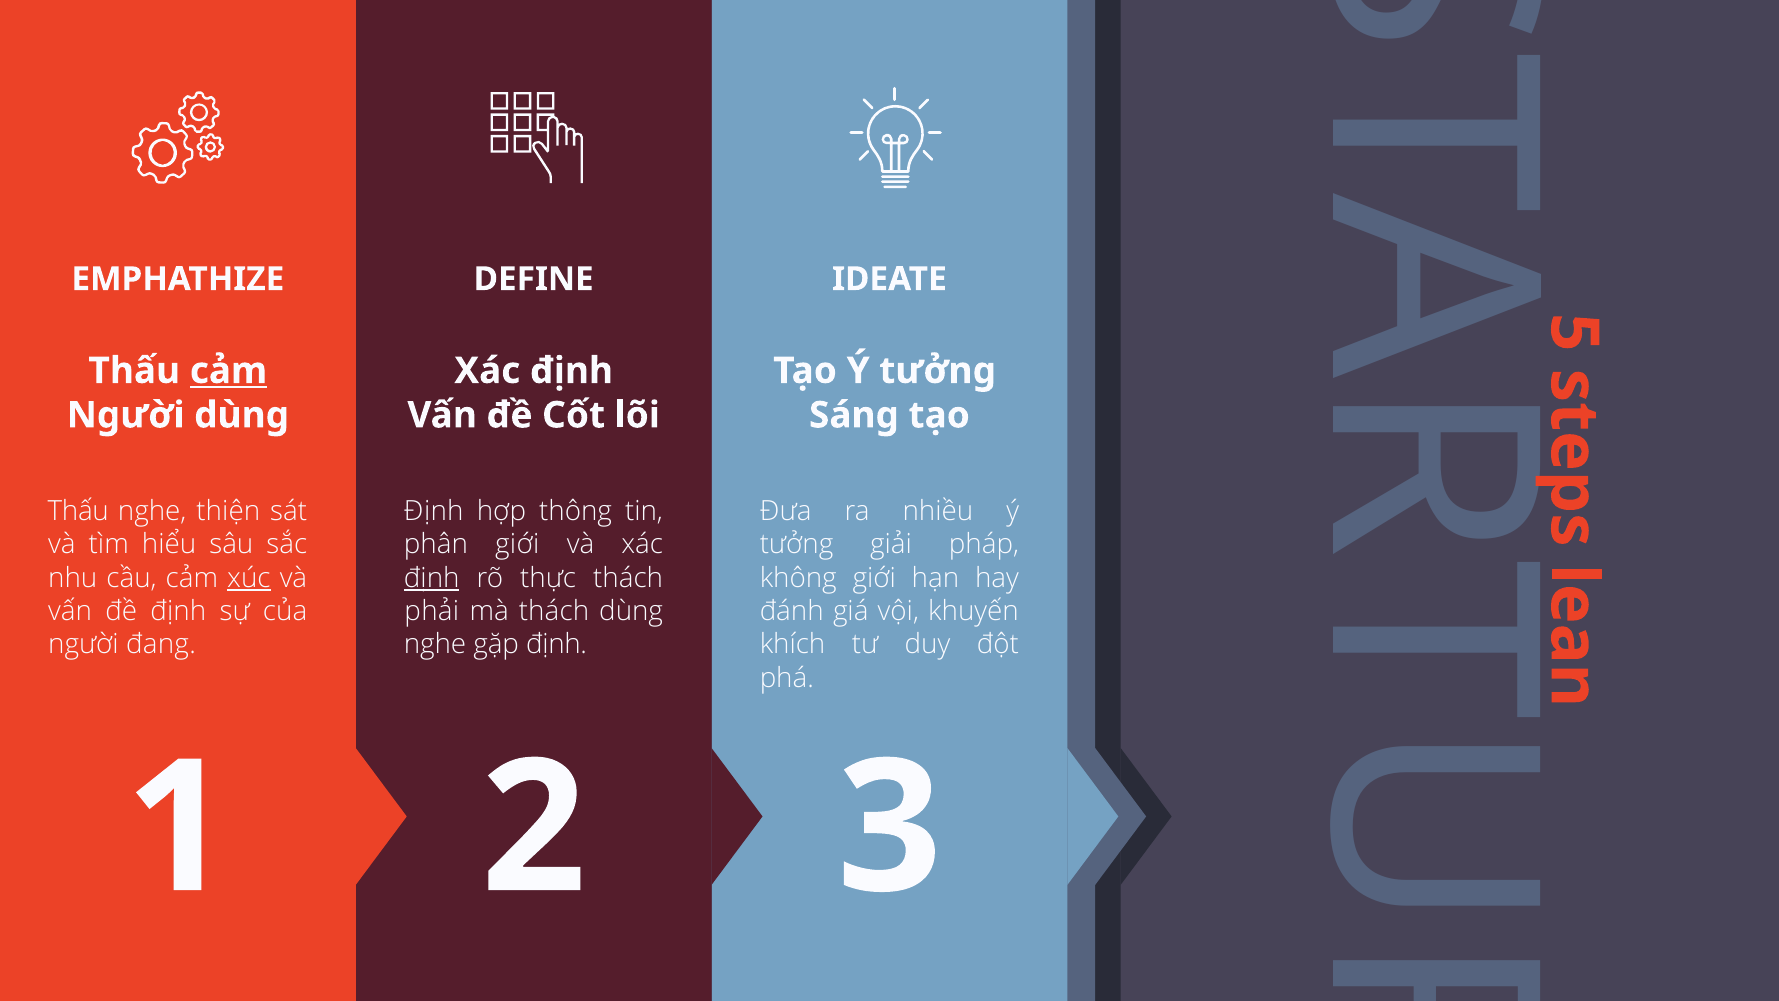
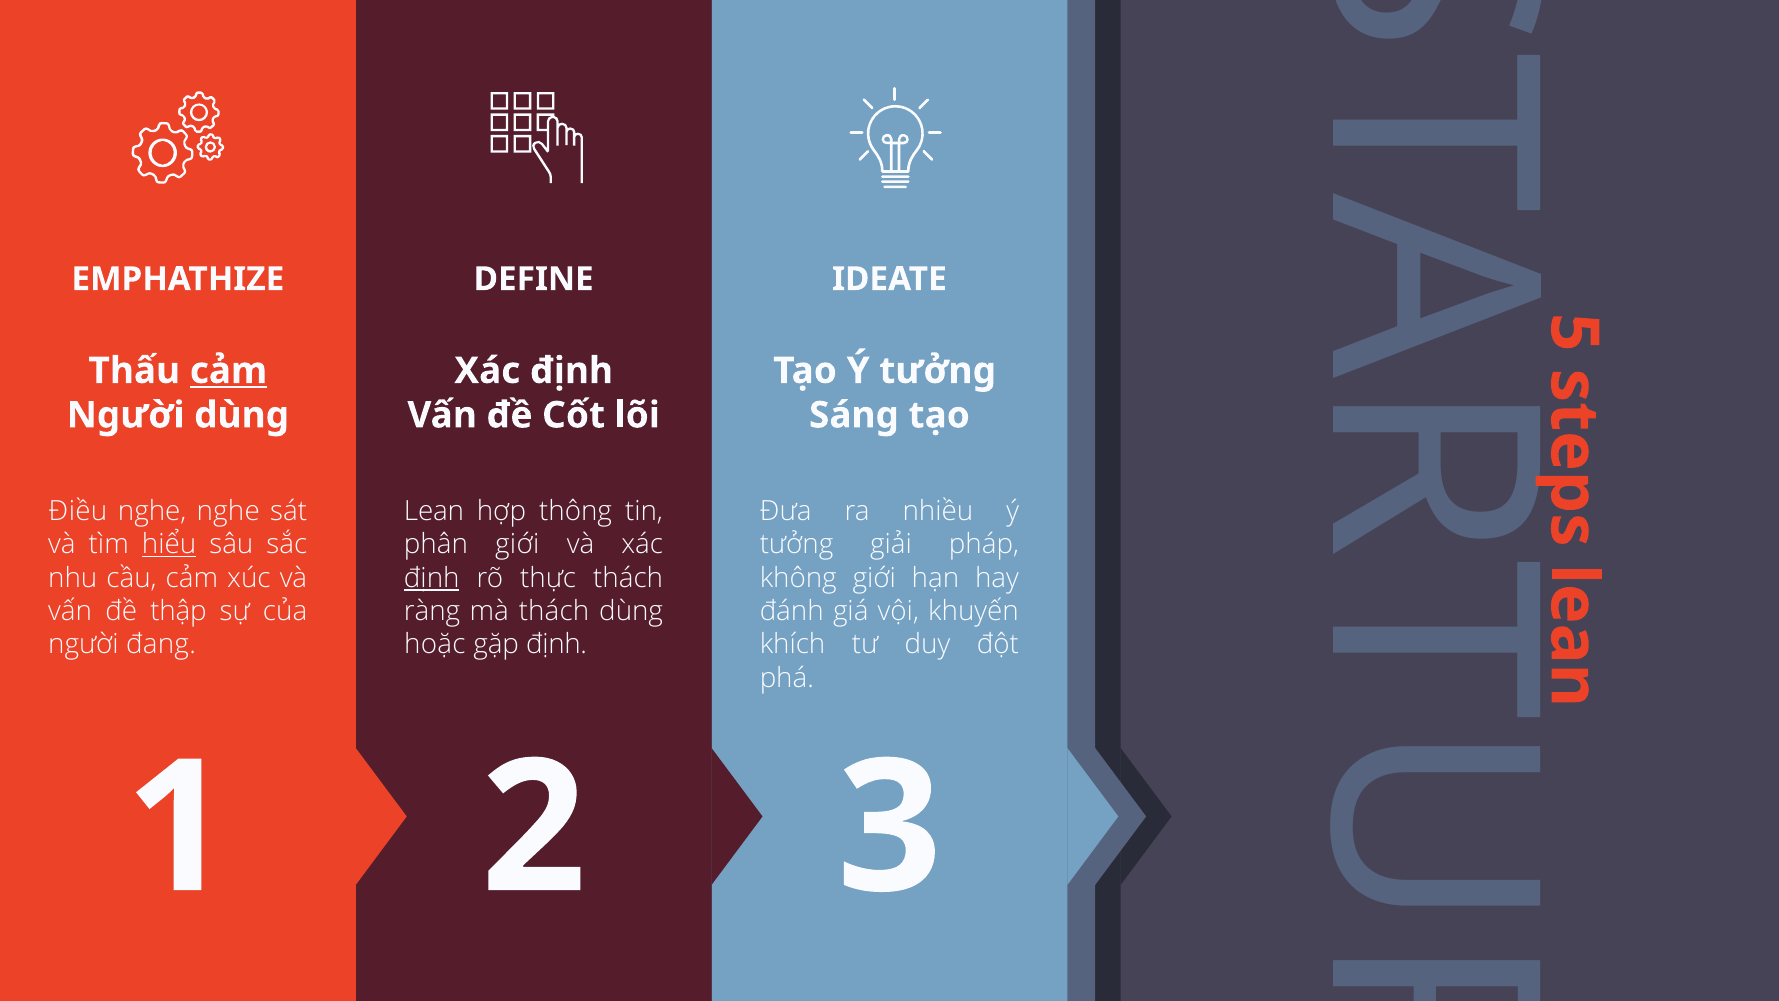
Thấu: Thấu -> Điều (78, 511)
nghe thiện: thiện -> nghe (228, 511)
Định: Định -> Lean (434, 511)
hiểu underline: none -> present (169, 544)
xúc underline: present -> none (249, 578)
đề định: định -> thập (178, 611)
phải: phải -> ràng (432, 611)
nghe: nghe -> hoặc (435, 645)
